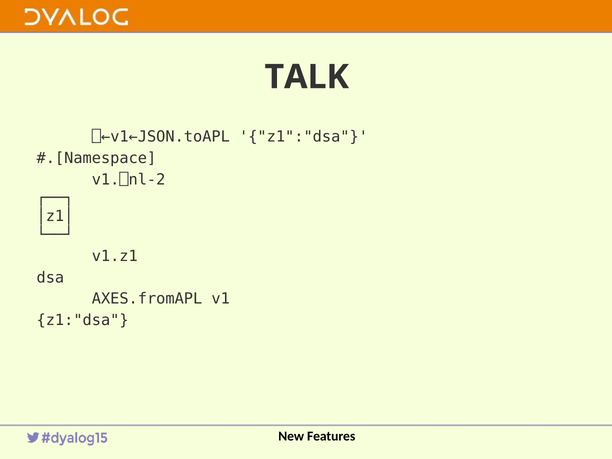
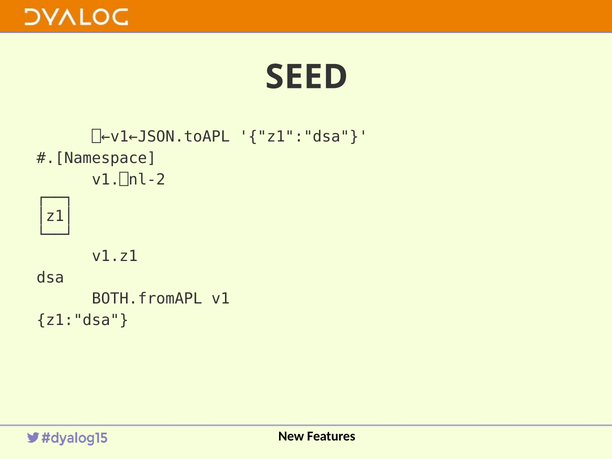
TALK: TALK -> SEED (307, 77)
AXES.fromAPL: AXES.fromAPL -> BOTH.fromAPL (147, 299)
